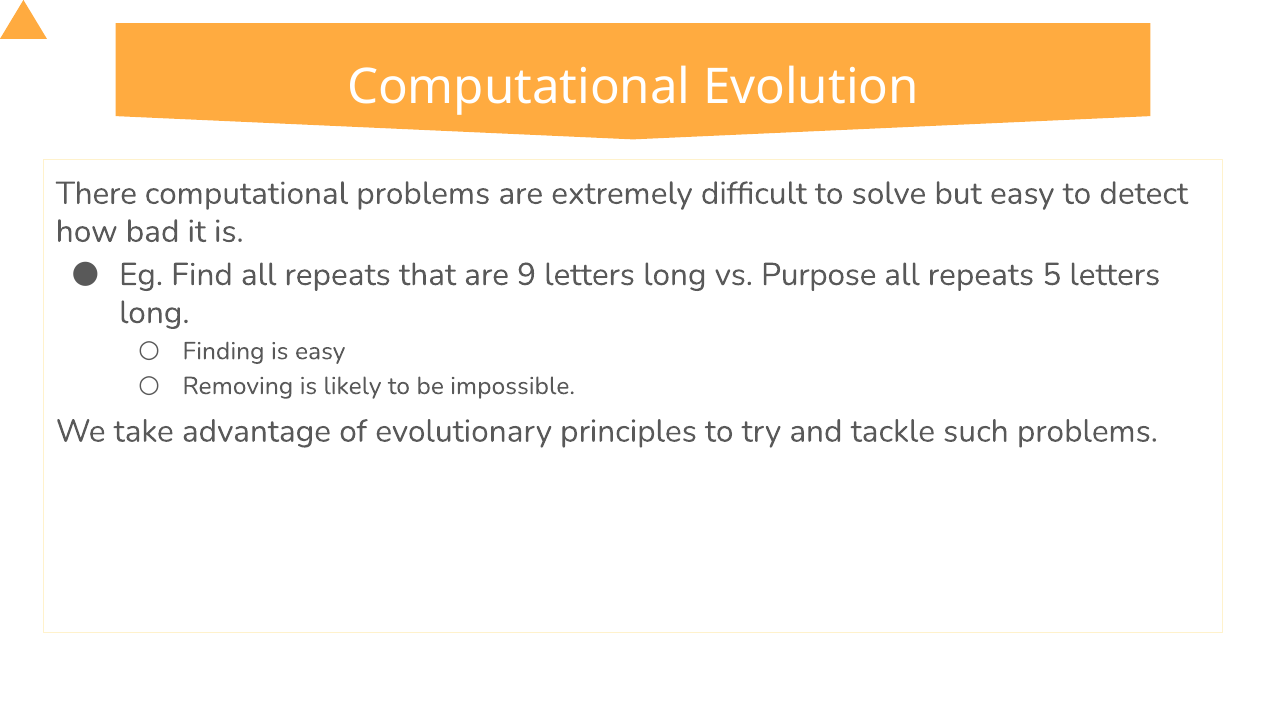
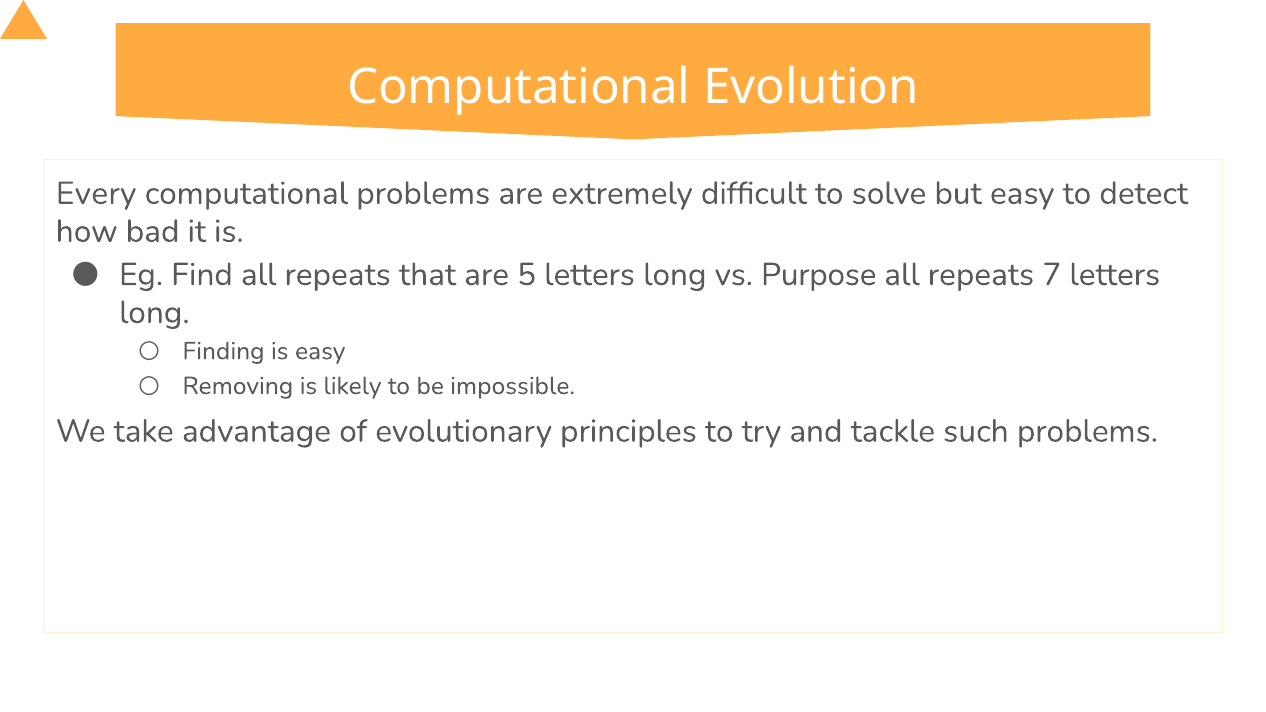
There: There -> Every (96, 193)
9: 9 -> 5 (527, 275)
5: 5 -> 7 (1052, 275)
